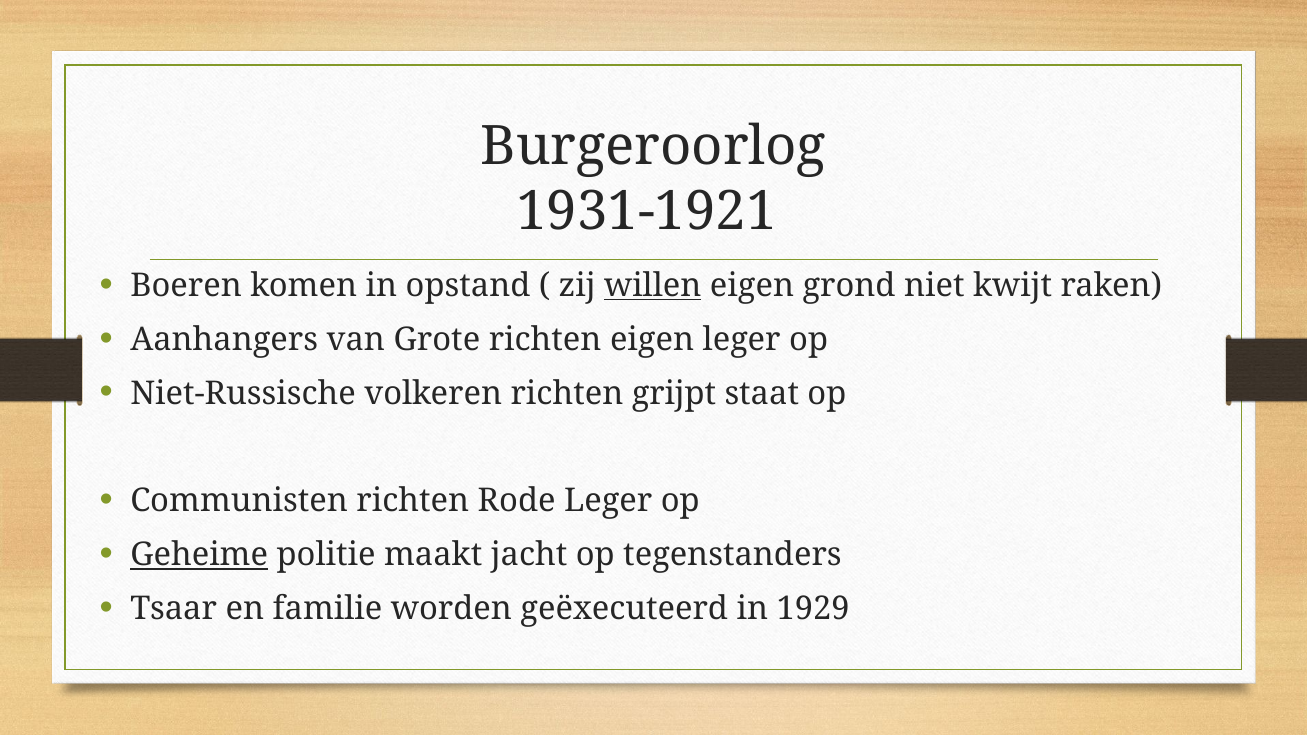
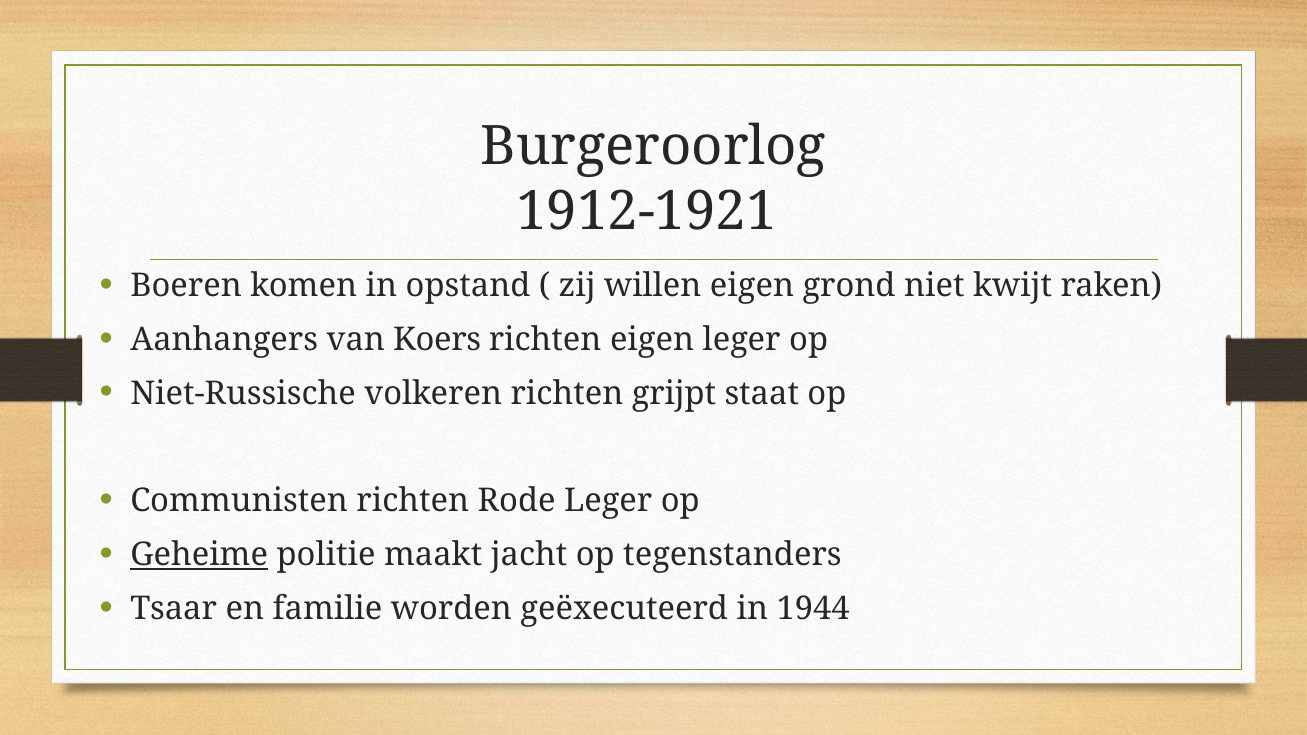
1931-1921: 1931-1921 -> 1912-1921 (646, 212)
willen underline: present -> none (653, 286)
Grote: Grote -> Koers (437, 339)
1929: 1929 -> 1944 (813, 609)
